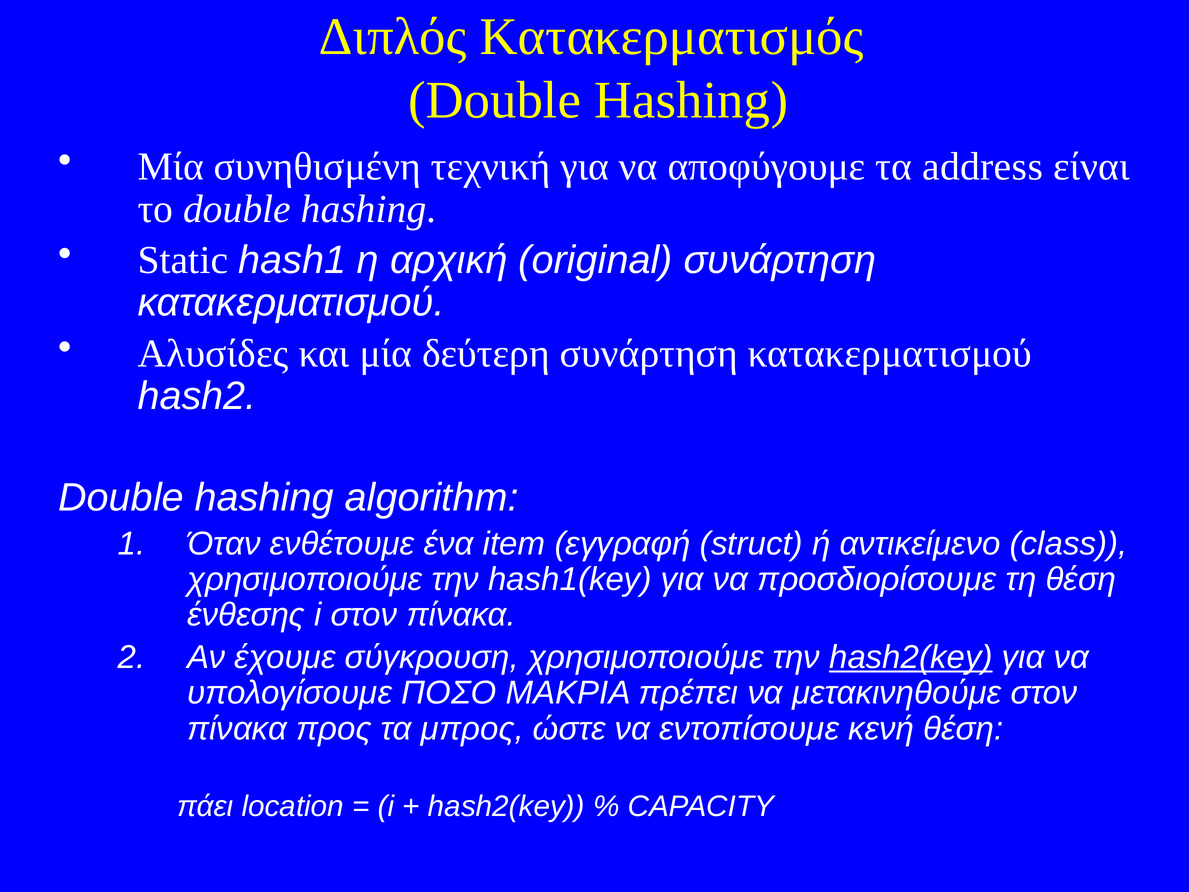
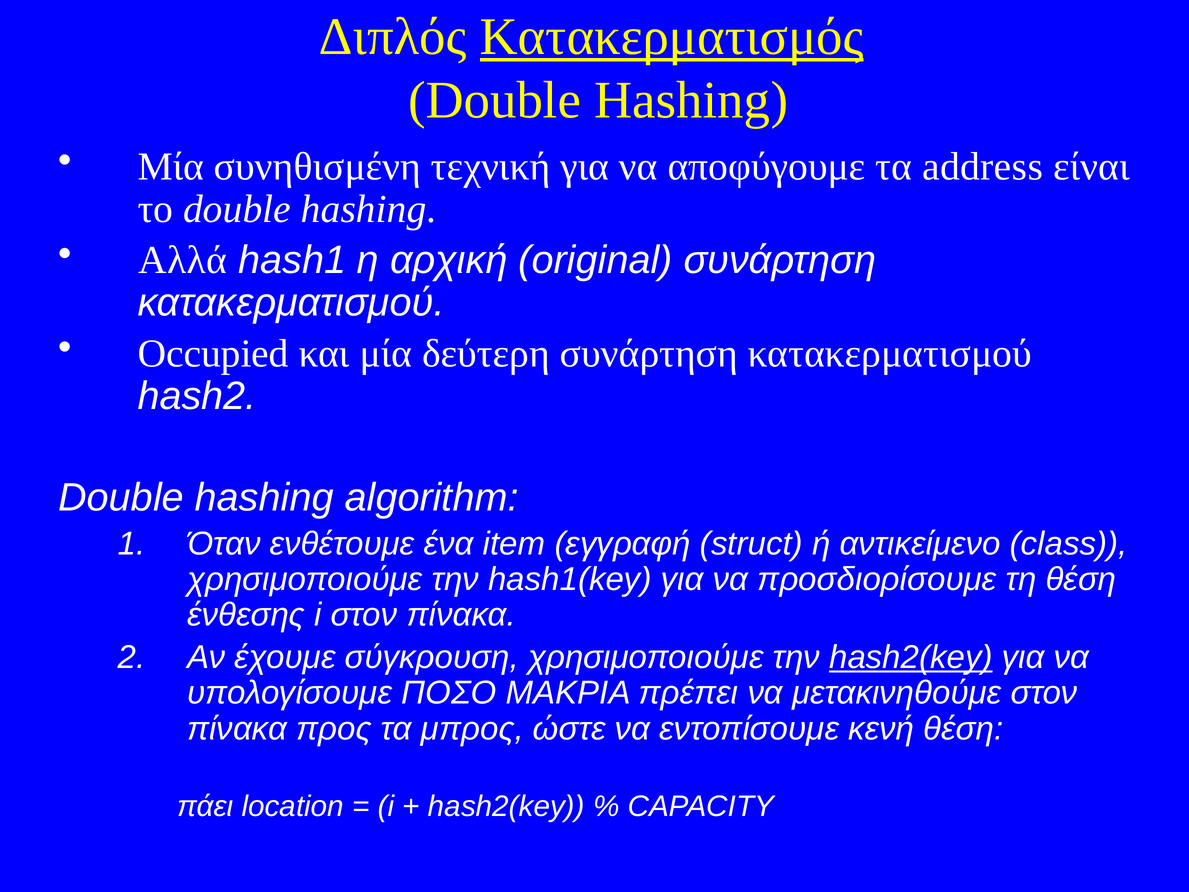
Κατακερματισμός underline: none -> present (672, 37)
Static: Static -> Αλλά (183, 260)
Αλυσίδες: Αλυσίδες -> Occupied (213, 353)
